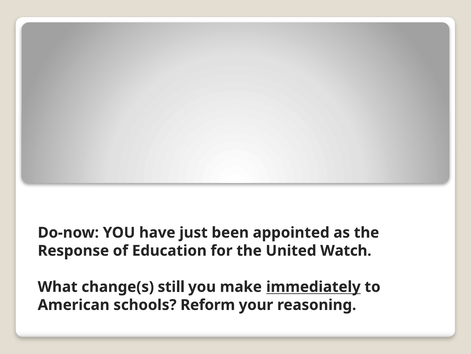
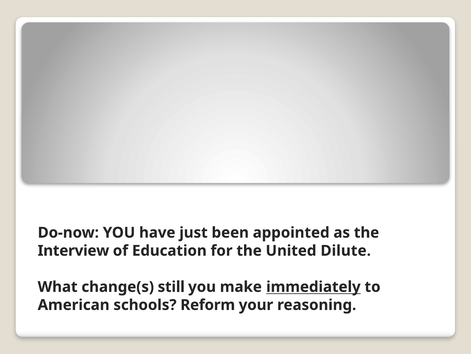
Response: Response -> Interview (73, 250)
Watch: Watch -> Dilute (346, 250)
